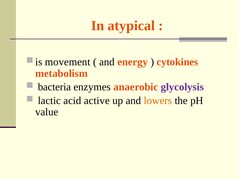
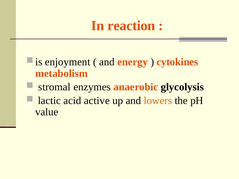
atypical: atypical -> reaction (131, 26)
movement: movement -> enjoyment (68, 62)
bacteria: bacteria -> stromal (54, 87)
glycolysis colour: purple -> black (182, 87)
